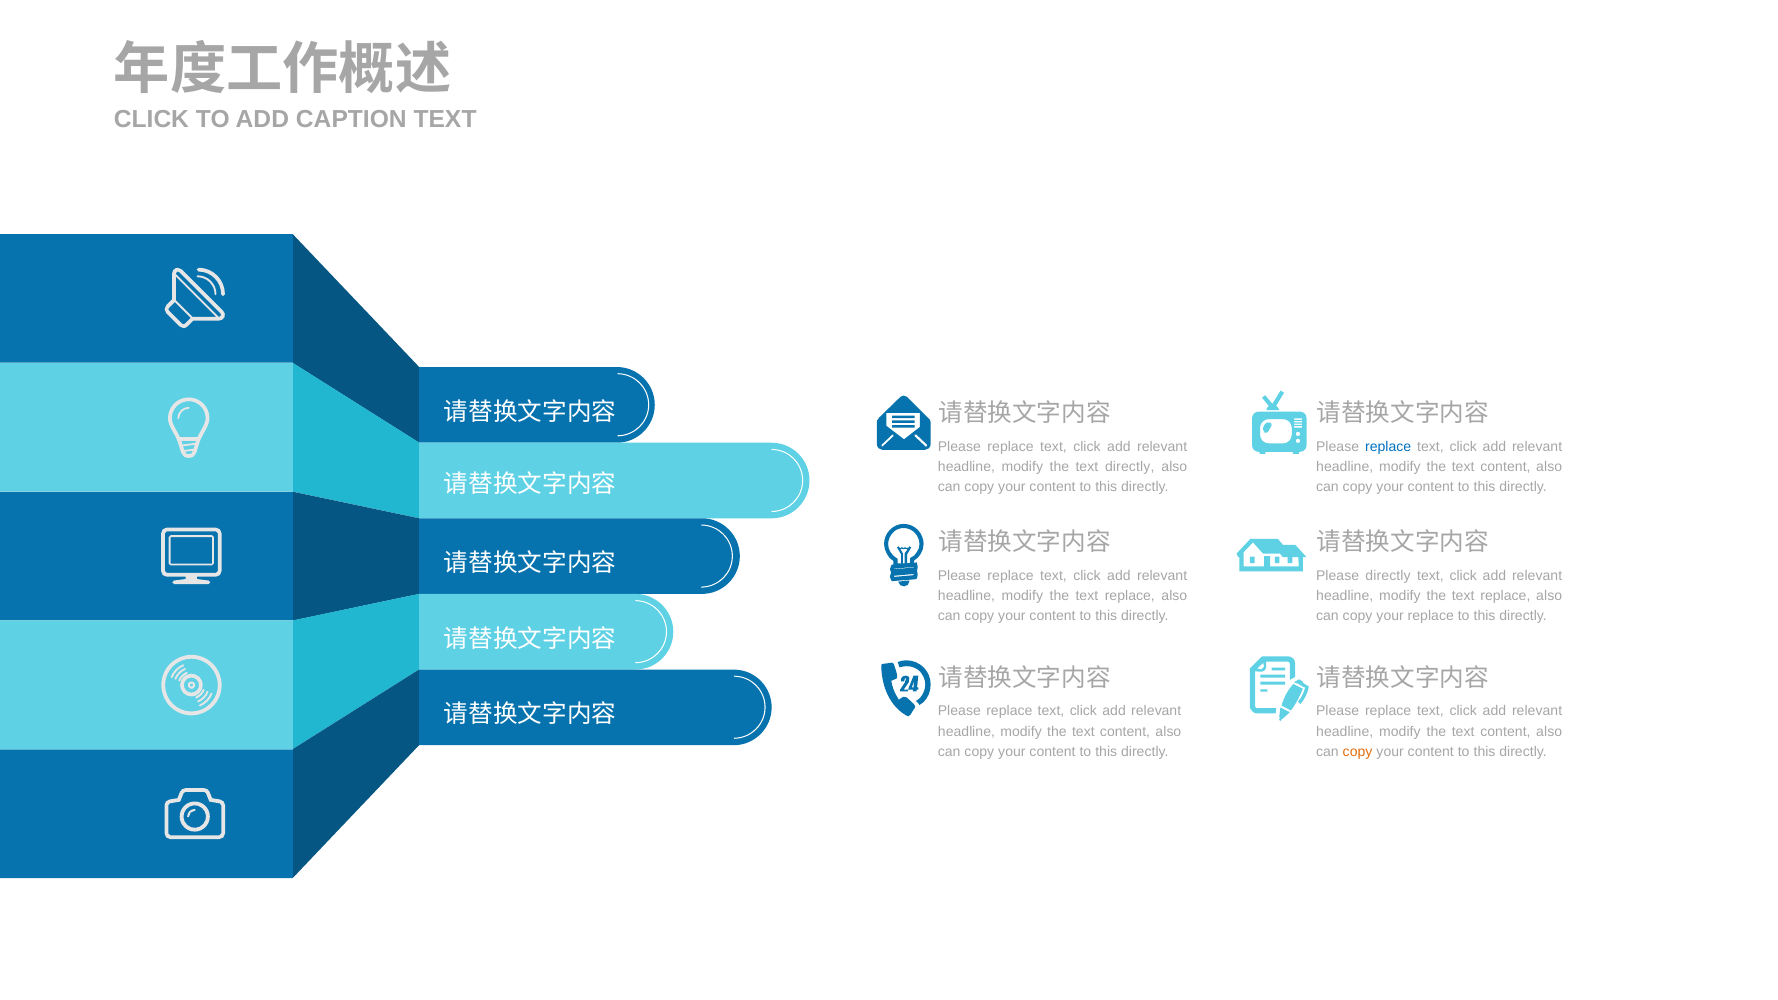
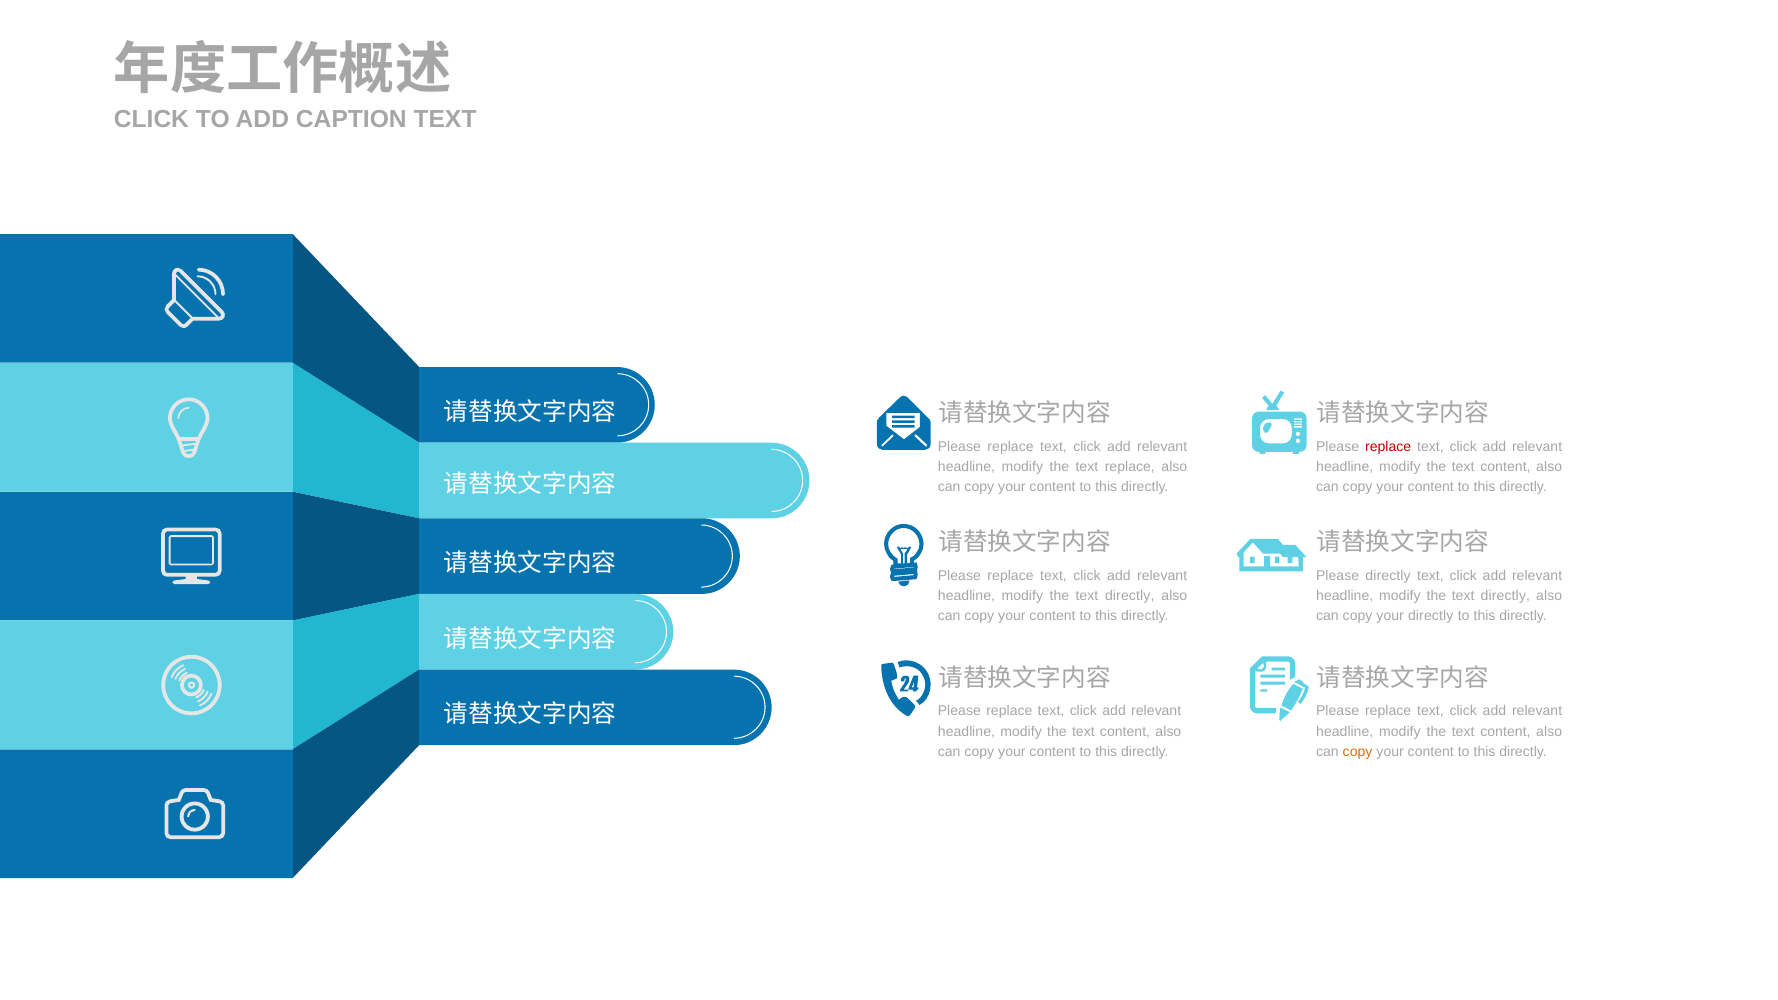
replace colour: blue -> red (1388, 447)
text directly: directly -> replace (1130, 467)
replace: replace -> directly (1130, 596)
replace: replace -> directly (1505, 596)
your replace: replace -> directly (1431, 616)
